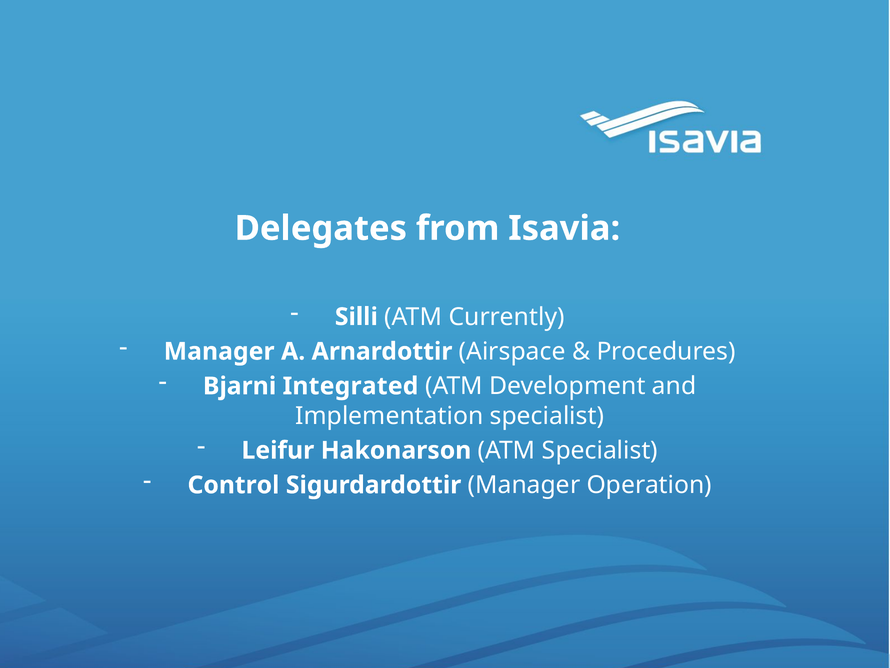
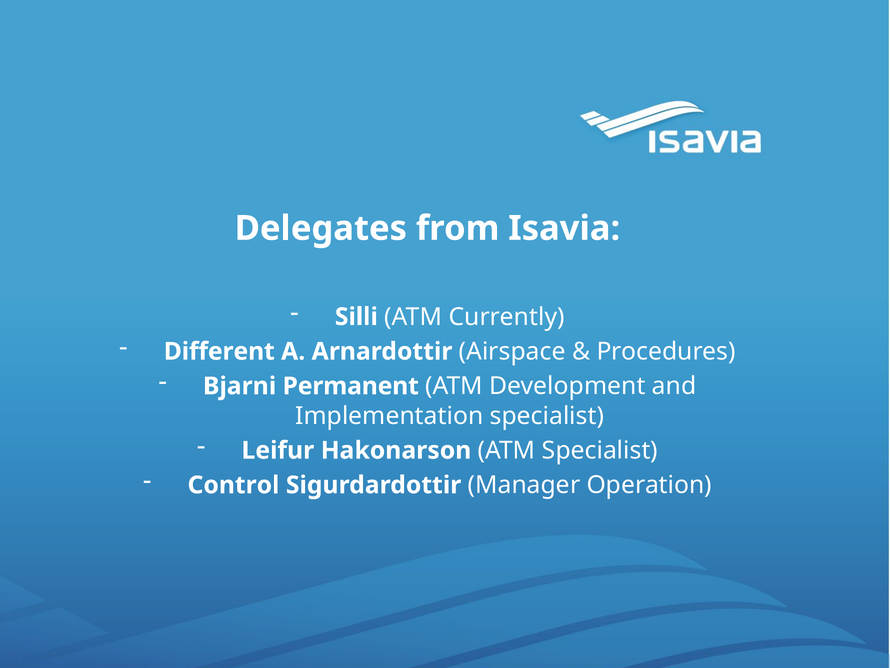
Manager: Manager -> Different (219, 351)
Integrated: Integrated -> Permanent (351, 386)
